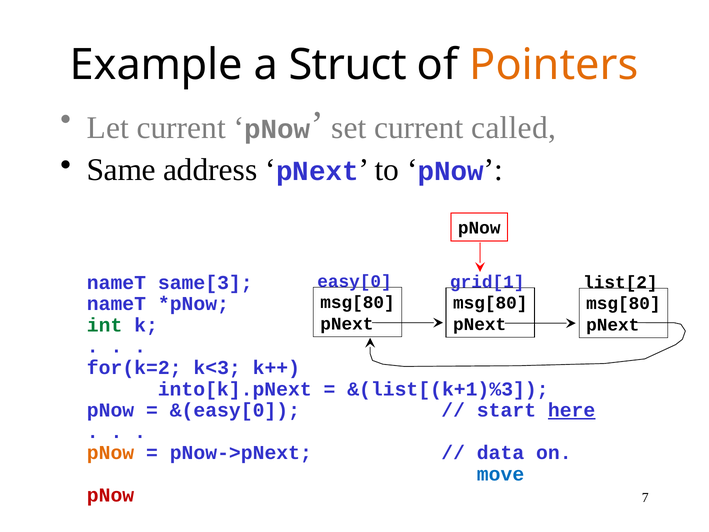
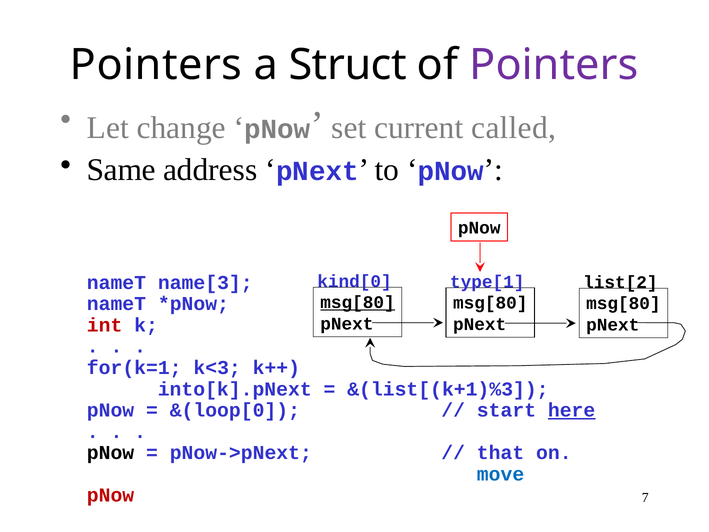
Example: Example -> Pointers (156, 65)
Pointers colour: orange -> purple (554, 65)
Let current: current -> change (181, 128)
easy[0: easy[0 -> kind[0 (355, 281)
same[3: same[3 -> name[3 (205, 282)
grid[1: grid[1 -> type[1 (487, 282)
msg[80 underline: none -> present (358, 302)
int colour: green -> red (105, 325)
for(k=2: for(k=2 -> for(k=1 (134, 368)
&(easy[0: &(easy[0 -> &(loop[0 (235, 410)
pNow colour: orange -> black (111, 453)
data: data -> that (501, 453)
